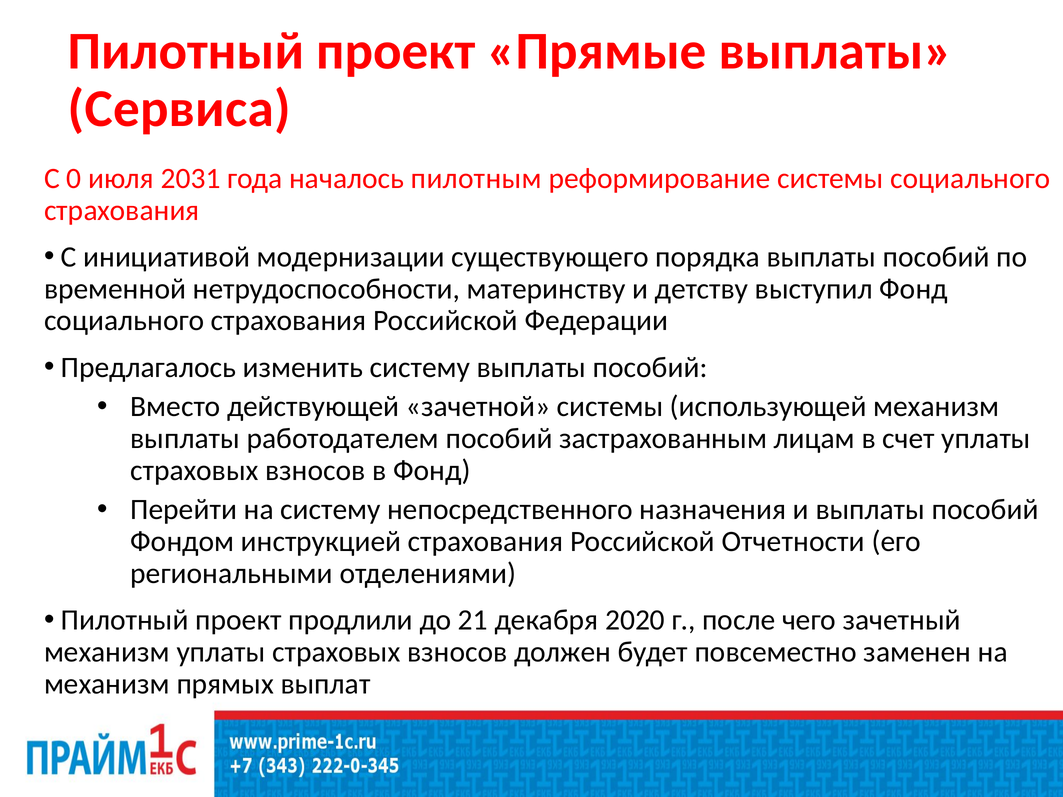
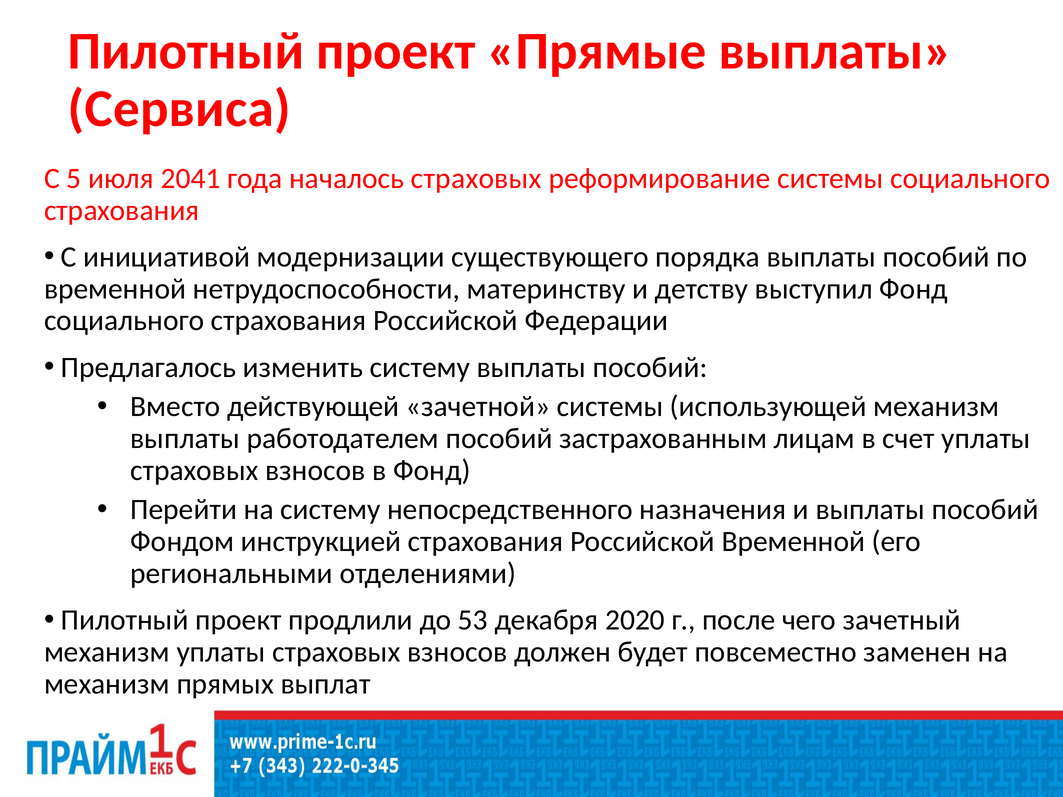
0: 0 -> 5 (74, 178)
2031: 2031 -> 2041 (191, 178)
началось пилотным: пилотным -> страховых (476, 178)
Российской Отчетности: Отчетности -> Временной (793, 542)
21: 21 -> 53 (473, 620)
